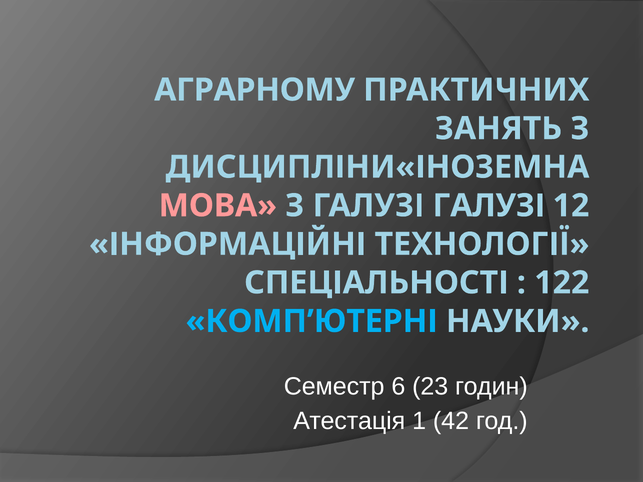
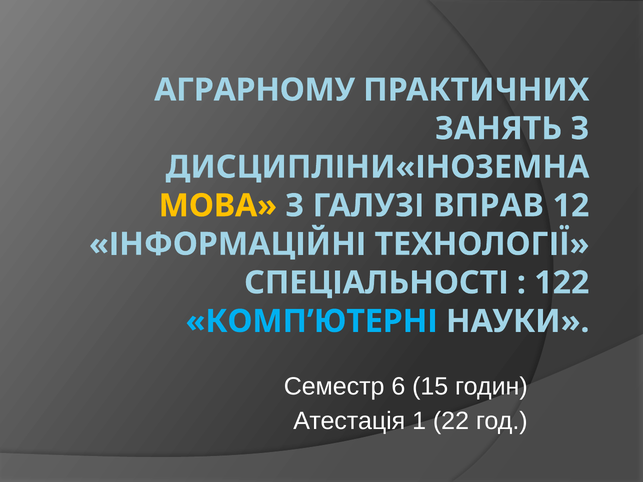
МОВА colour: pink -> yellow (218, 206)
ГАЛУЗІ ГАЛУЗІ: ГАЛУЗІ -> ВПРАВ (488, 206)
23: 23 -> 15 (430, 386)
42: 42 -> 22 (451, 421)
